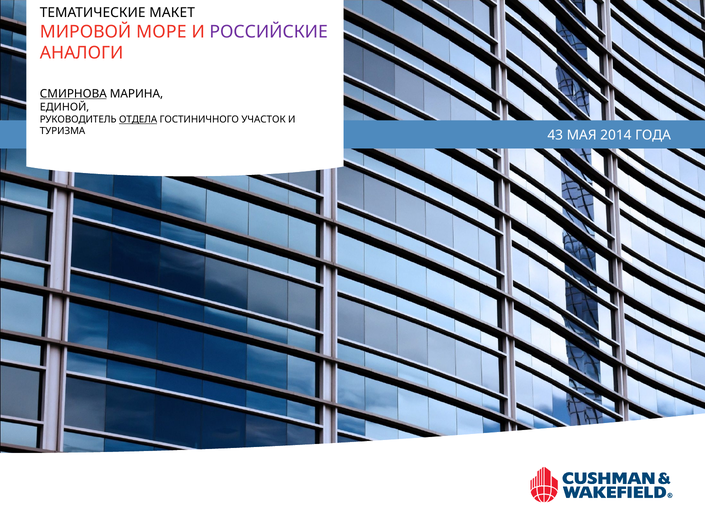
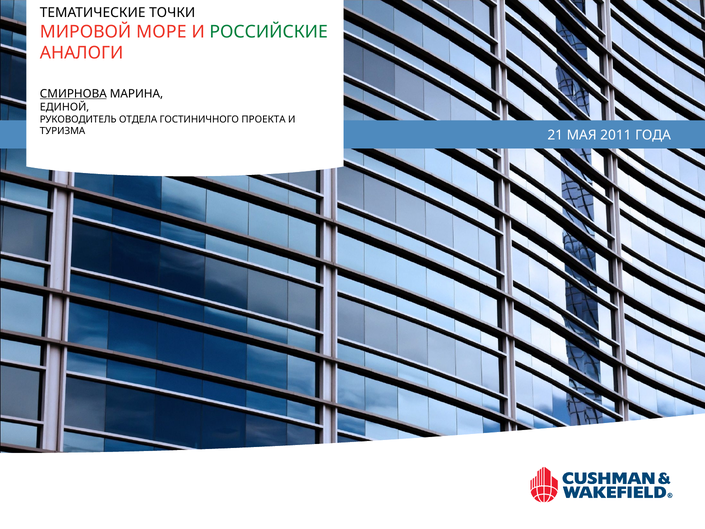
МАКЕТ: МАКЕТ -> ТОЧКИ (172, 13)
РОССИЙСКИЕ colour: purple -> green (269, 32)
ОТДЕЛА underline: present -> none (138, 119)
УЧАСТОК: УЧАСТОК -> ПРОЕКТА (263, 119)
43: 43 -> 21 (555, 135)
2014: 2014 -> 2011 (616, 135)
